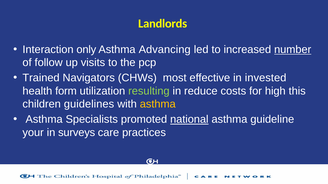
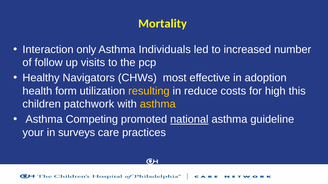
Landlords: Landlords -> Mortality (163, 24)
Advancing: Advancing -> Individuals (165, 50)
number underline: present -> none (293, 50)
Trained: Trained -> Healthy (41, 78)
invested: invested -> adoption (266, 78)
resulting colour: light green -> yellow (149, 91)
guidelines: guidelines -> patchwork (89, 104)
Specialists: Specialists -> Competing (92, 120)
